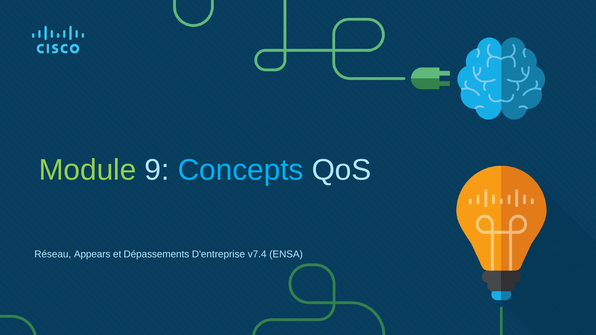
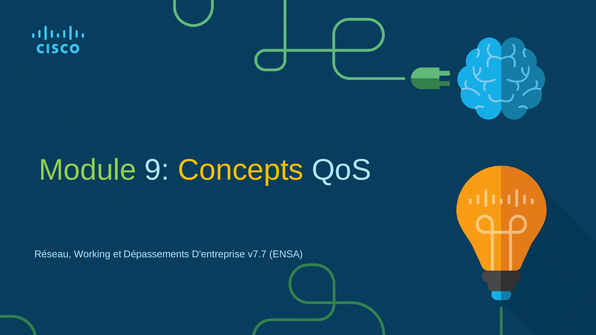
Concepts colour: light blue -> yellow (241, 170)
Appears: Appears -> Working (92, 254)
v7.4: v7.4 -> v7.7 (257, 254)
